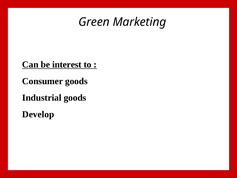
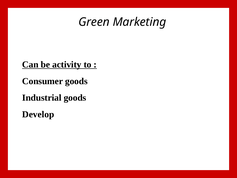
interest: interest -> activity (67, 64)
